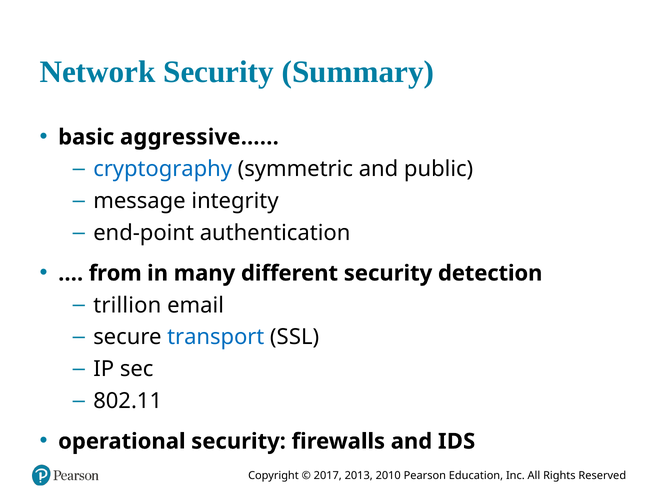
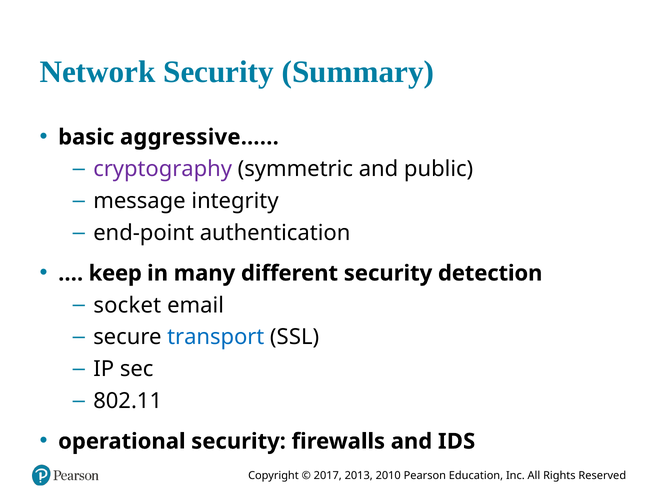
cryptography colour: blue -> purple (163, 169)
from: from -> keep (115, 273)
trillion: trillion -> socket (127, 305)
